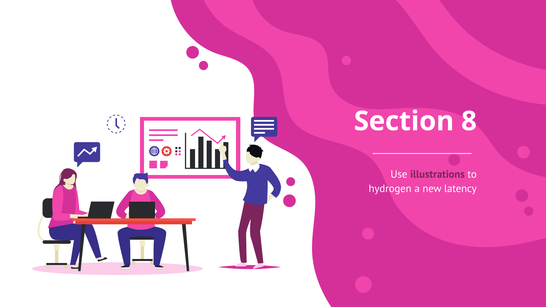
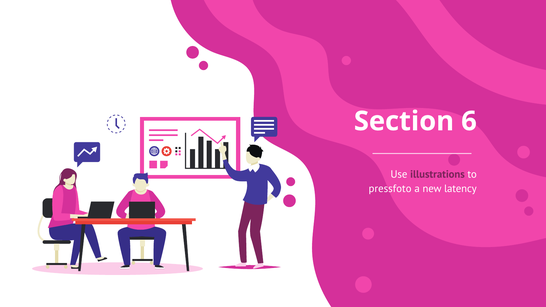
8: 8 -> 6 (469, 121)
hydrogen: hydrogen -> pressfoto (390, 189)
